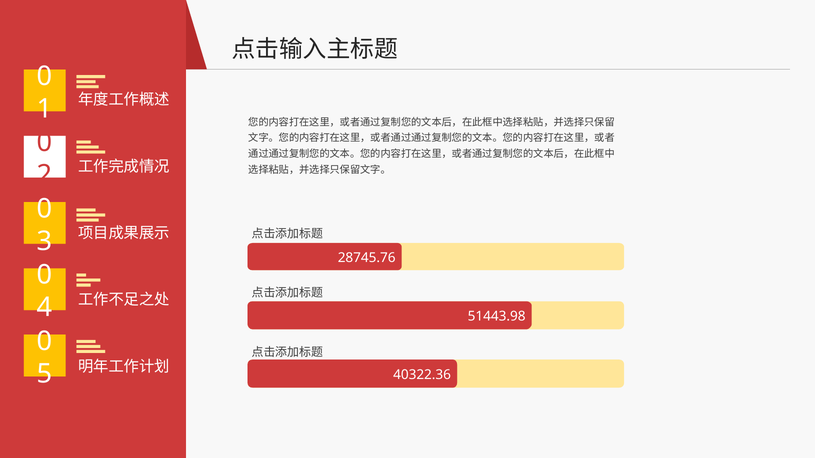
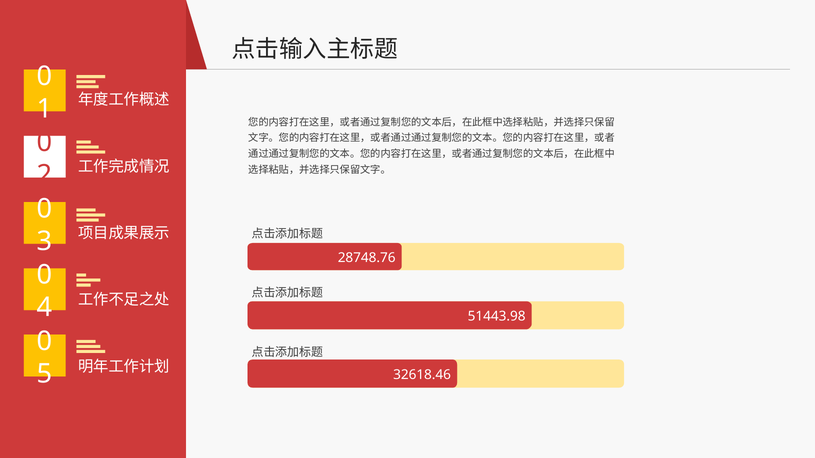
28745.76: 28745.76 -> 28748.76 (367, 258)
40322.36: 40322.36 -> 32618.46 (422, 375)
